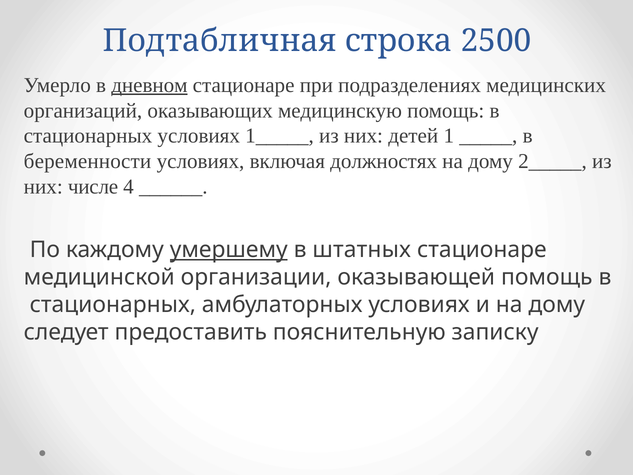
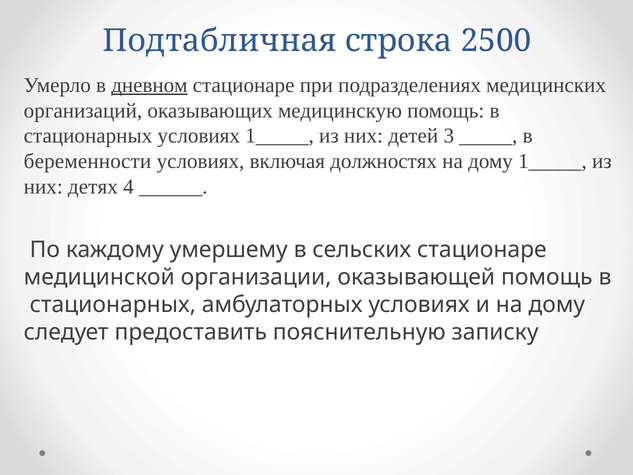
1: 1 -> 3 (449, 136)
дому 2_____: 2_____ -> 1_____ (552, 161)
числе: числе -> детях (93, 186)
умершему underline: present -> none (229, 250)
штатных: штатных -> сельских (362, 250)
